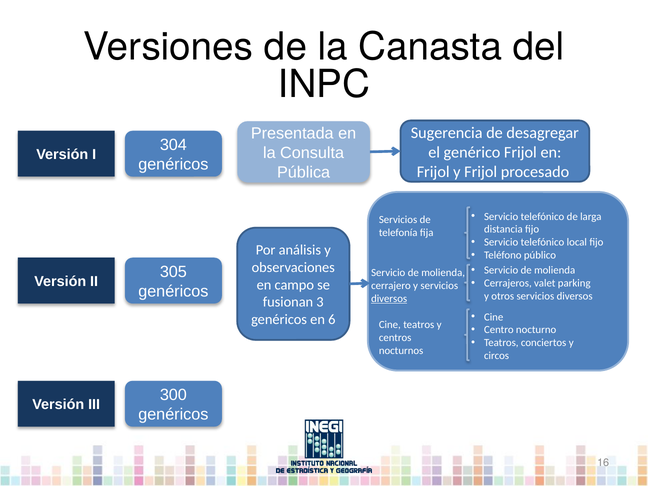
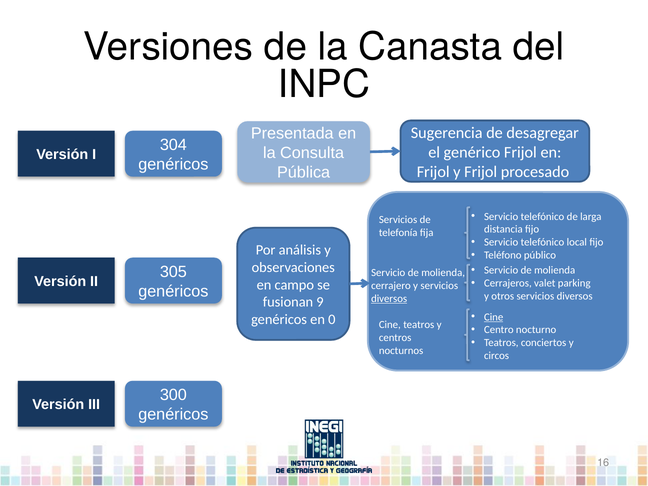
3: 3 -> 9 (320, 302)
Cine underline: none -> present (494, 317)
6: 6 -> 0 (332, 319)
